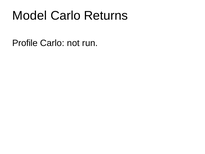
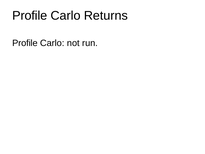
Model: Model -> Profile (30, 16)
